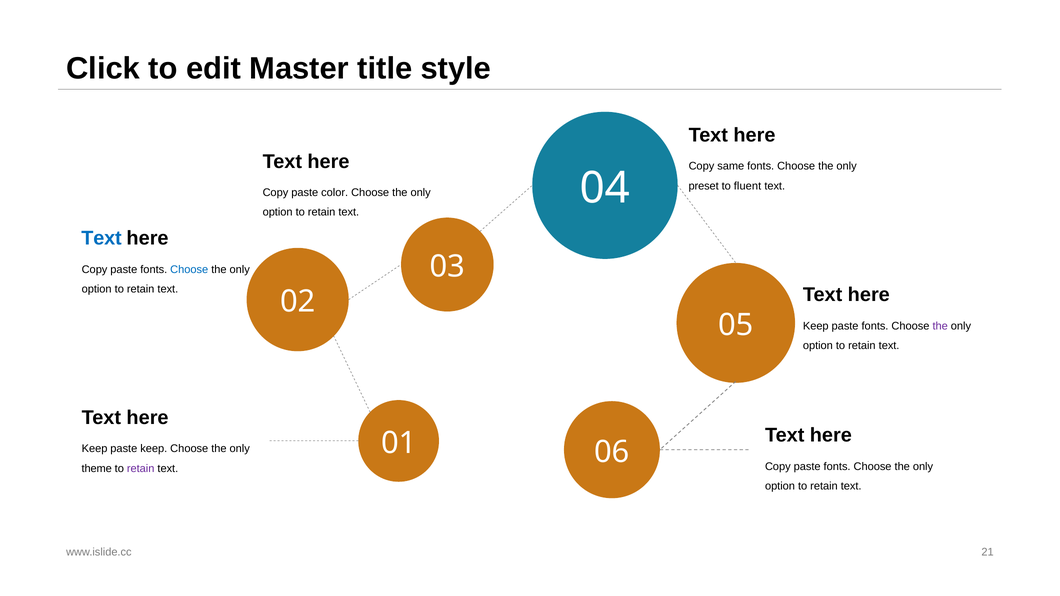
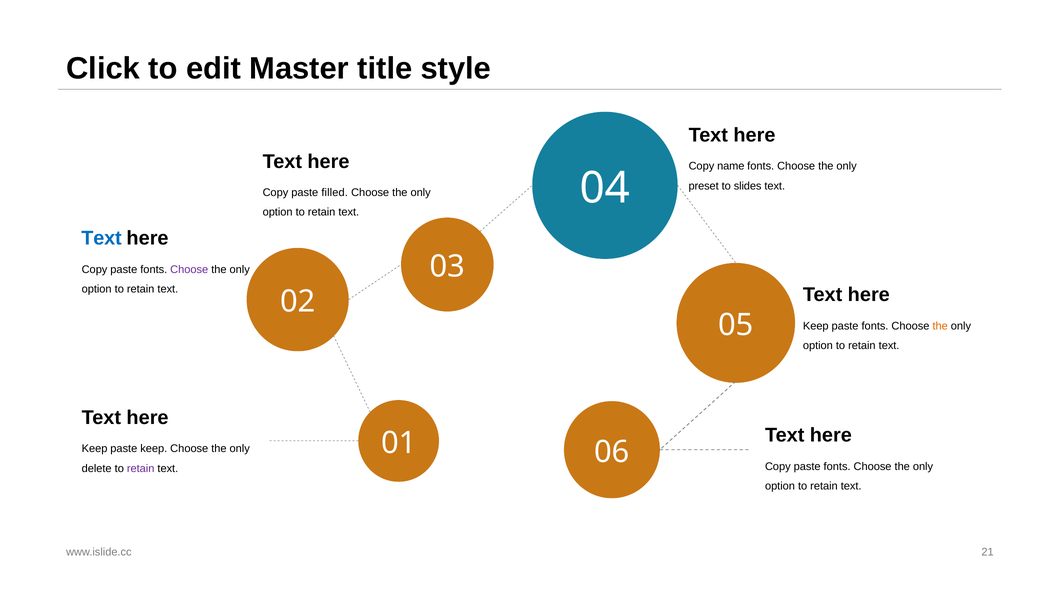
same: same -> name (731, 166)
fluent: fluent -> slides (748, 186)
color: color -> filled (335, 193)
Choose colour: blue -> purple (189, 270)
the colour: purple -> orange (940, 326)
theme: theme -> delete (97, 469)
